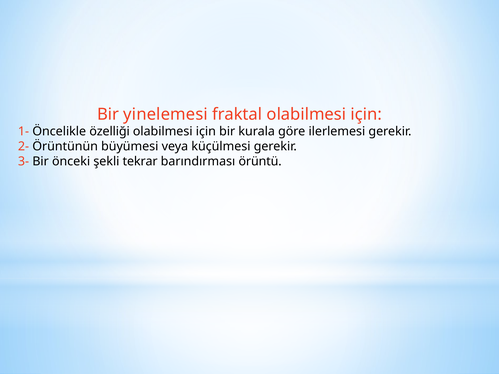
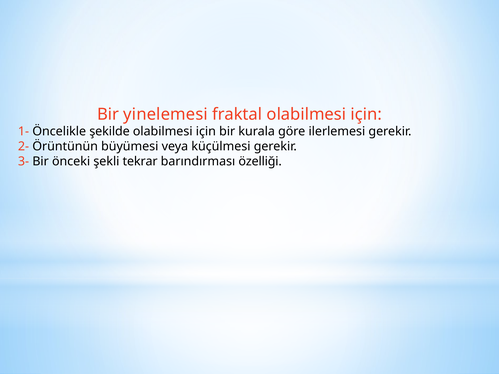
özelliği: özelliği -> şekilde (110, 131)
örüntü: örüntü -> özelliği (260, 161)
